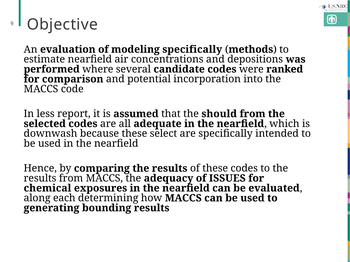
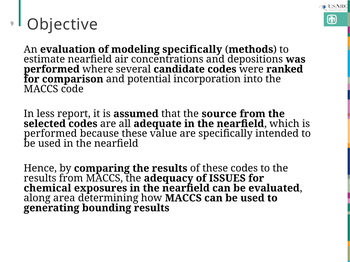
should: should -> source (219, 114)
downwash: downwash -> performed (50, 134)
select: select -> value (163, 134)
each: each -> area (64, 198)
